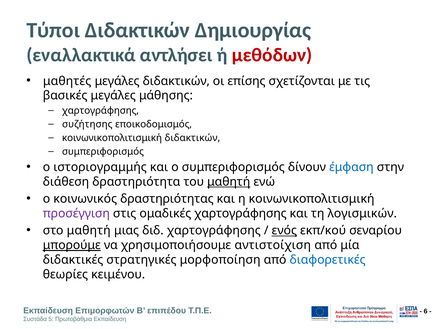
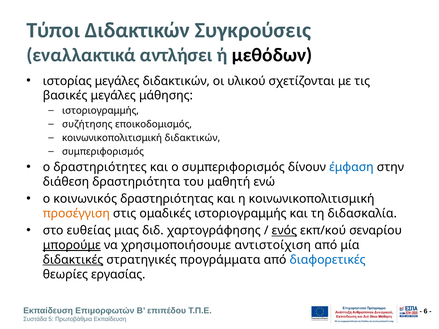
Δημιουργίας: Δημιουργίας -> Συγκρούσεις (253, 30)
μεθόδων colour: red -> black (272, 55)
μαθητές: μαθητές -> ιστορίας (67, 81)
επίσης: επίσης -> υλικού (246, 81)
χαρτογράφησης: χαρτογράφησης -> ιστοριογραμμής (100, 111)
ιστοριογραμμής: ιστοριογραμμής -> δραστηριότητες (100, 167)
μαθητή underline: present -> none (229, 182)
προσέγγιση colour: purple -> orange (76, 214)
ομαδικές χαρτογράφησης: χαρτογράφησης -> ιστοριογραμμής (240, 214)
λογισμικών: λογισμικών -> διδασκαλία (362, 214)
στο μαθητή: μαθητή -> ευθείας (89, 231)
διδακτικές underline: none -> present (73, 260)
μορφοποίηση: μορφοποίηση -> προγράμματα (220, 260)
κειμένου: κειμένου -> εργασίας (118, 275)
